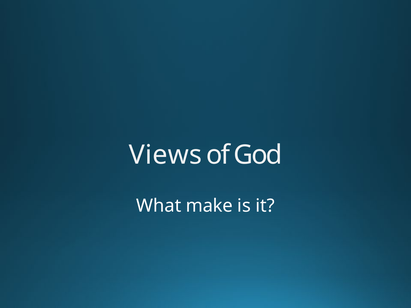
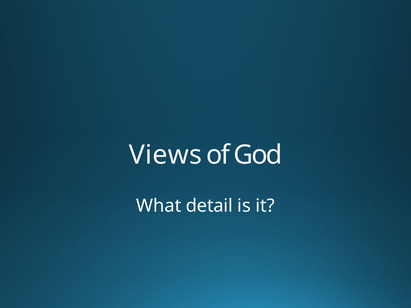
make: make -> detail (209, 206)
